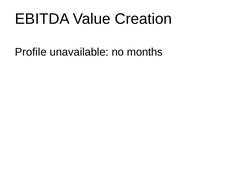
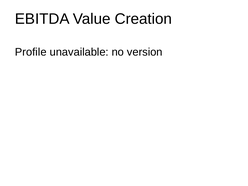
months: months -> version (145, 52)
